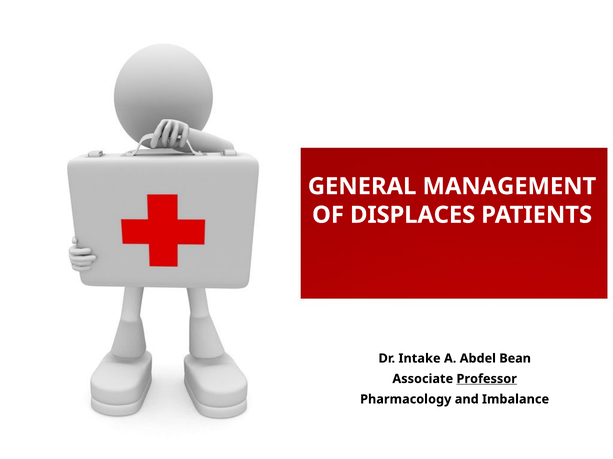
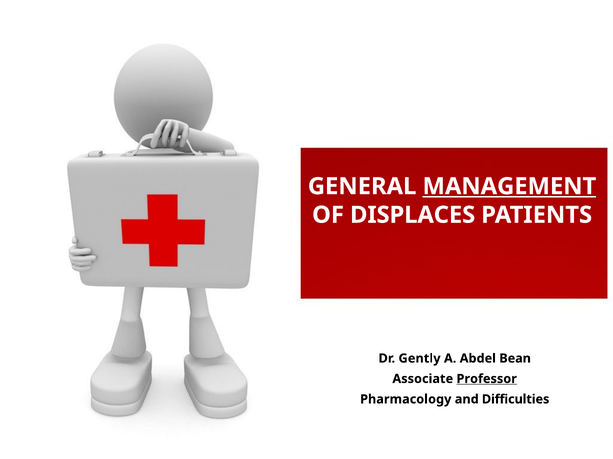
MANAGEMENT underline: none -> present (509, 187)
Intake: Intake -> Gently (419, 359)
Imbalance: Imbalance -> Difficulties (516, 400)
